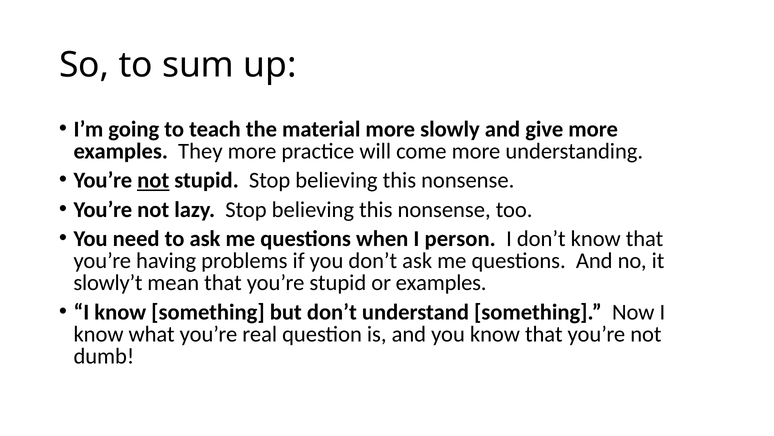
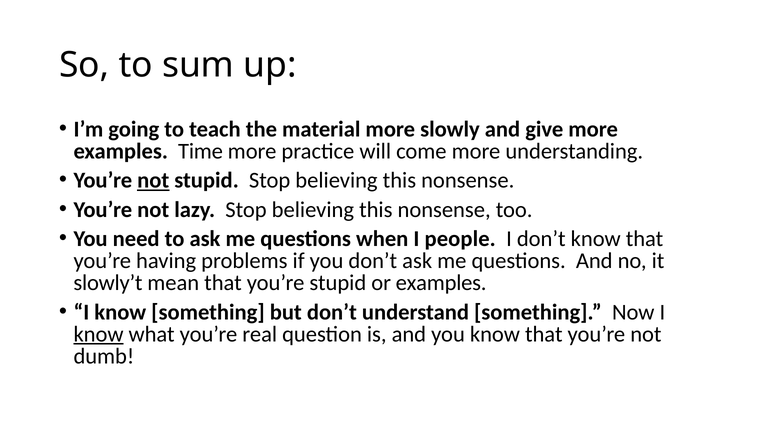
They: They -> Time (200, 151)
person: person -> people (460, 239)
know underline: none -> present (99, 334)
